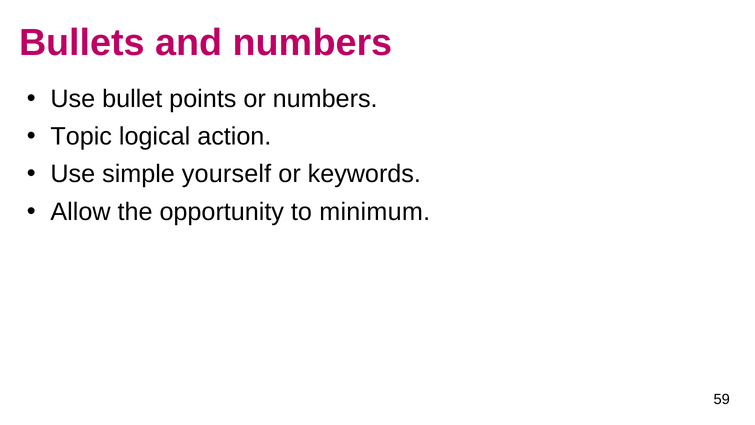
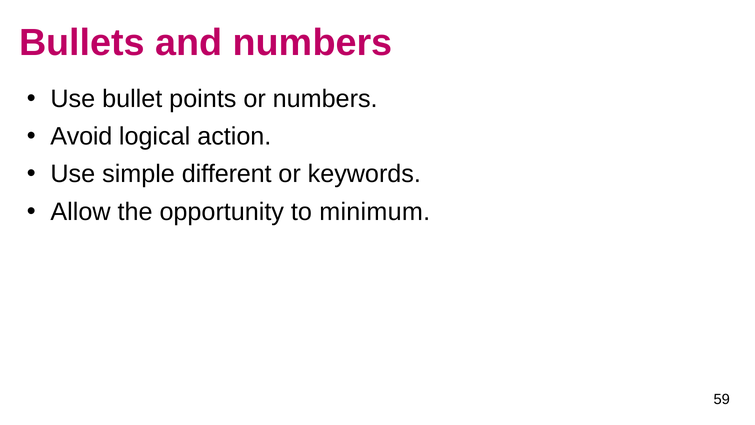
Topic: Topic -> Avoid (81, 136)
yourself: yourself -> different (227, 174)
